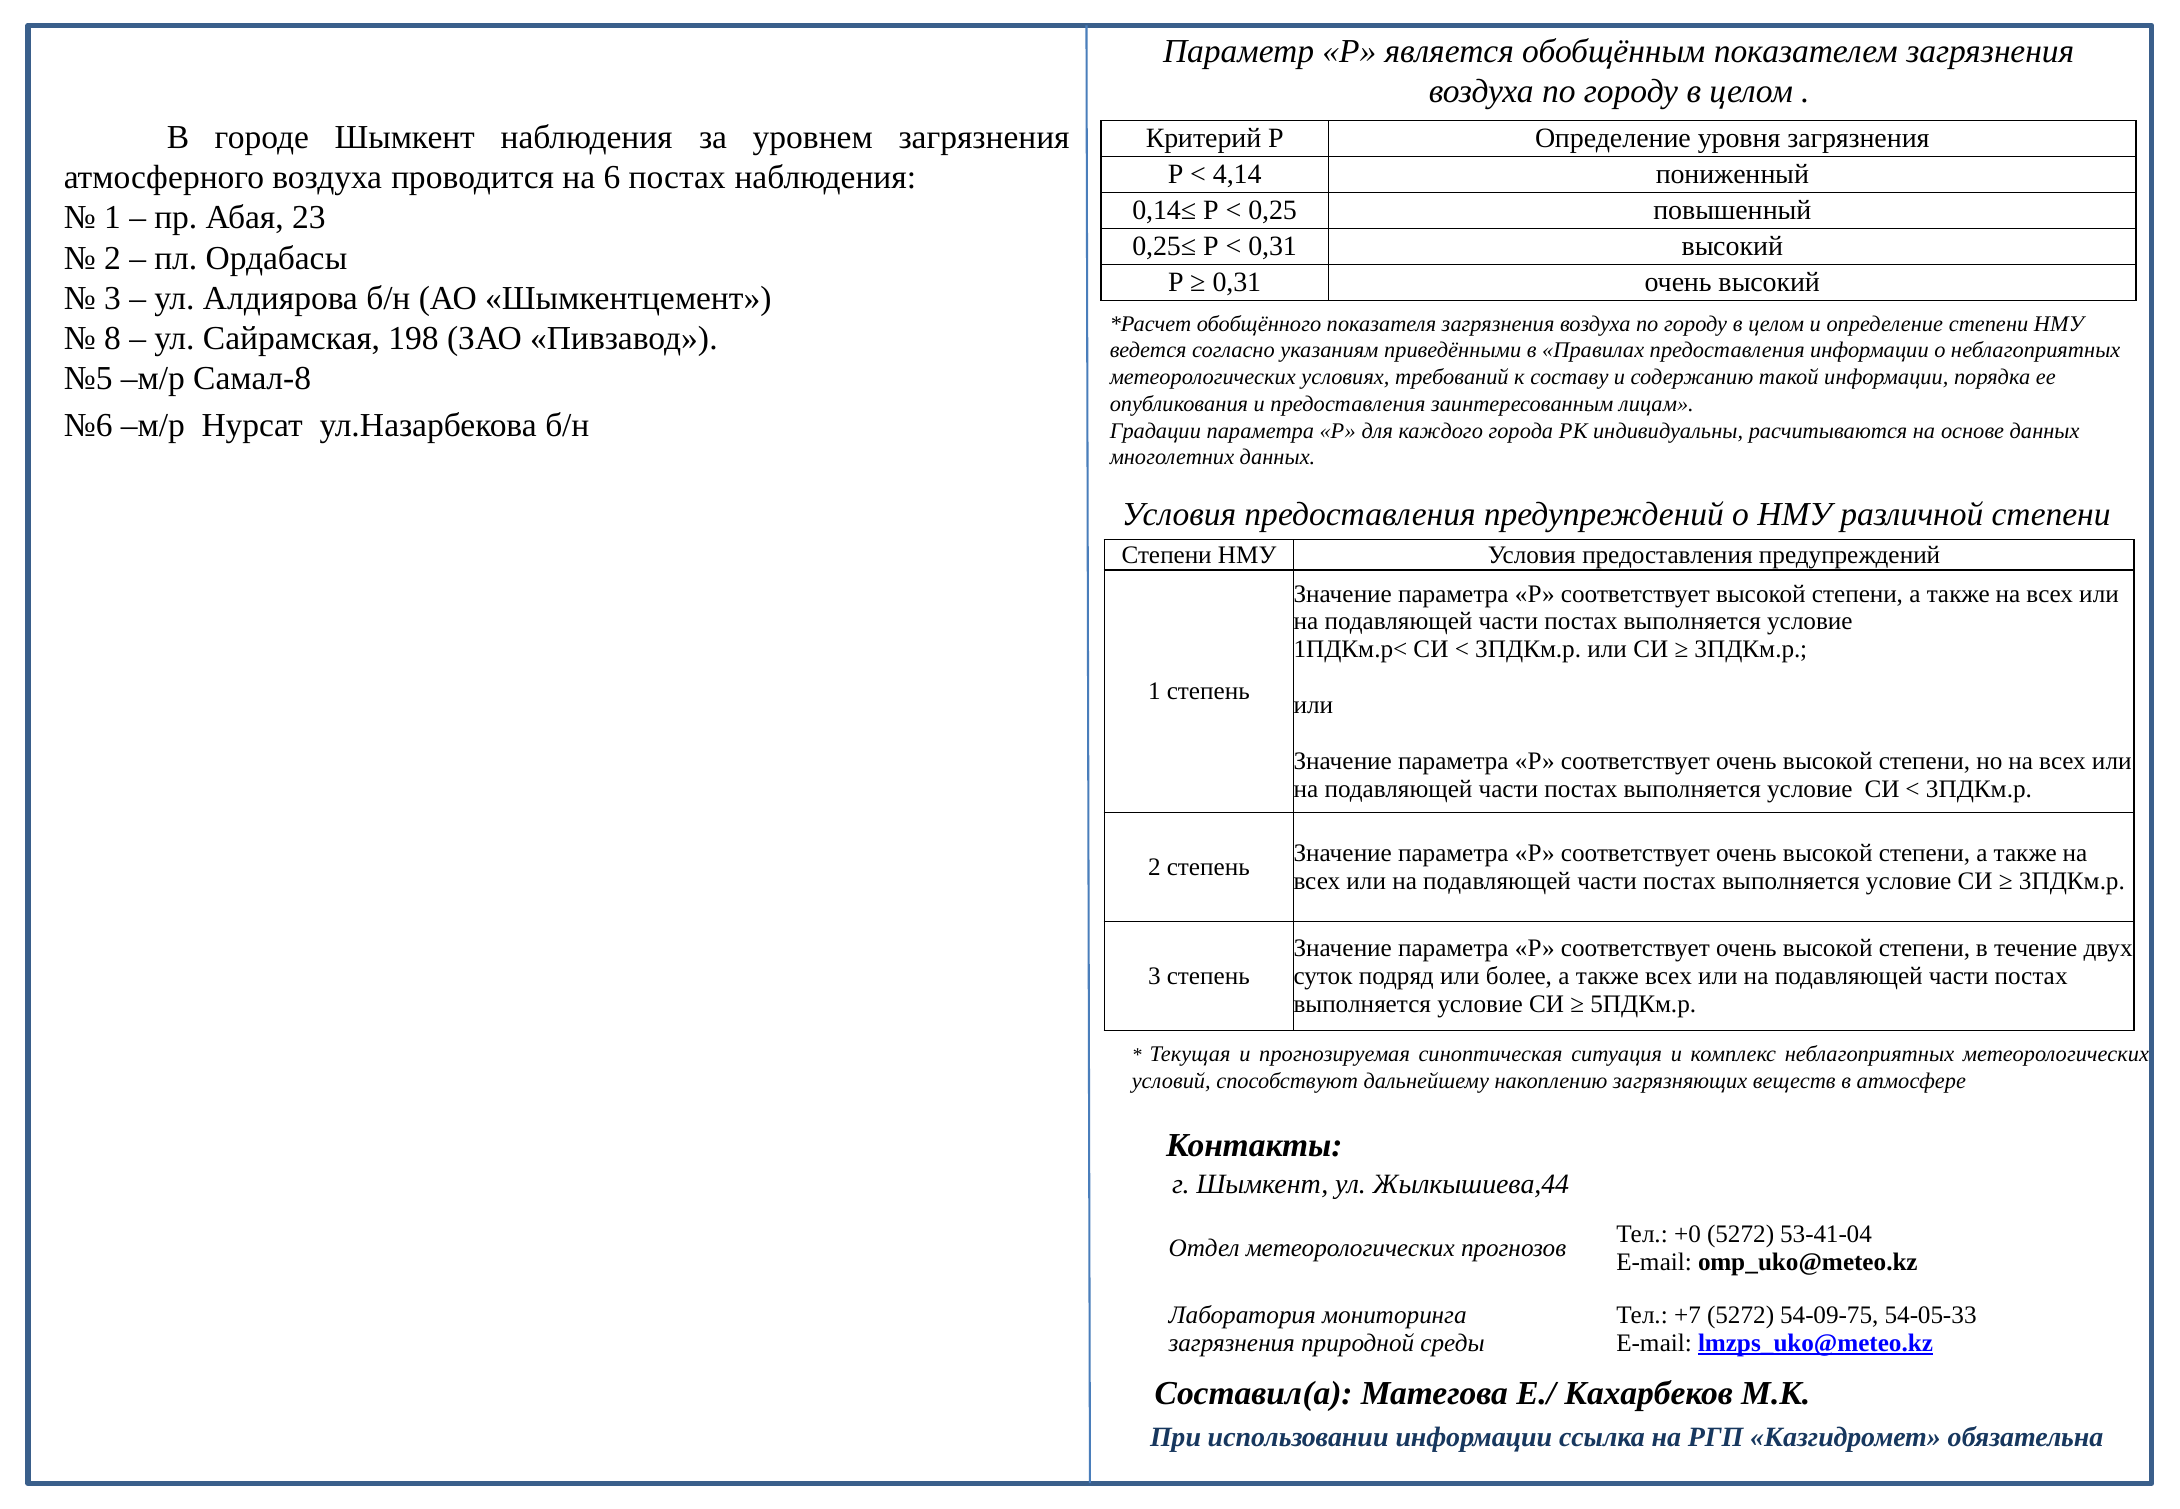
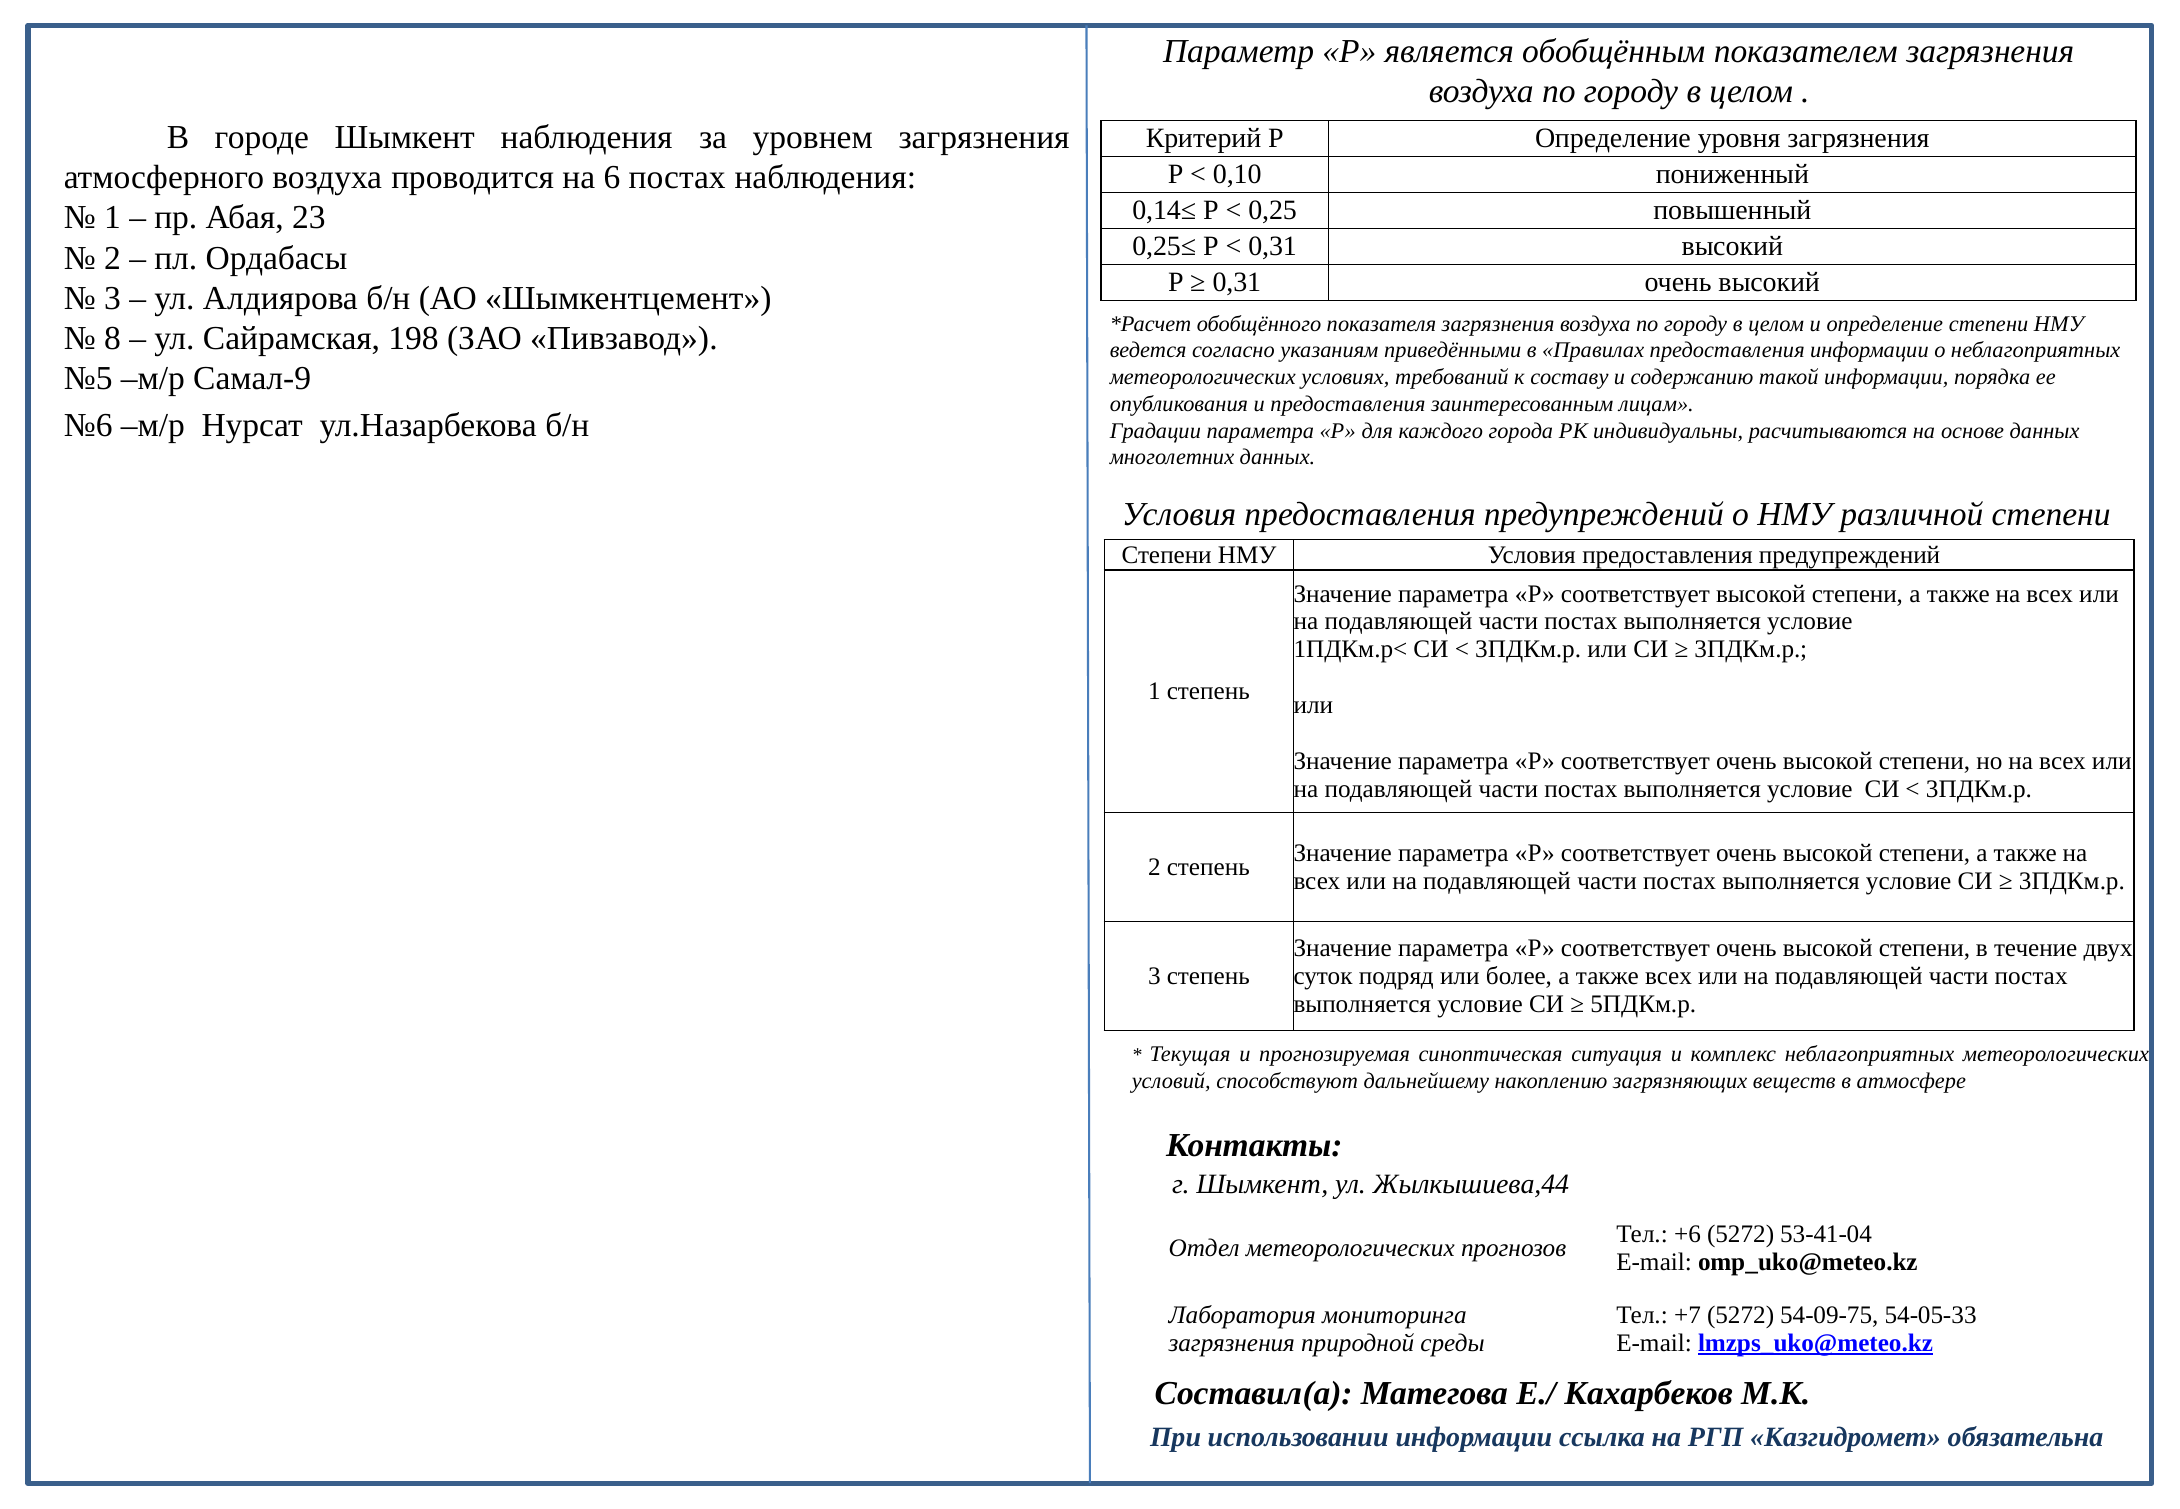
4,14: 4,14 -> 0,10 (1237, 174)
Самал-8: Самал-8 -> Самал-9 (252, 379)
+0: +0 -> +6 (1688, 1234)
